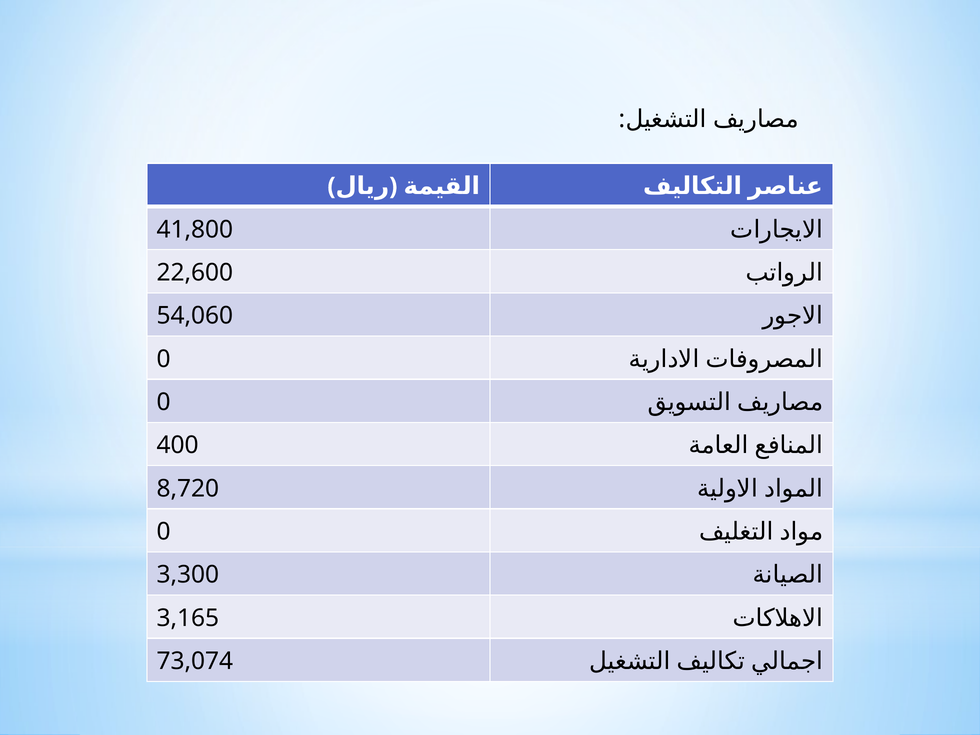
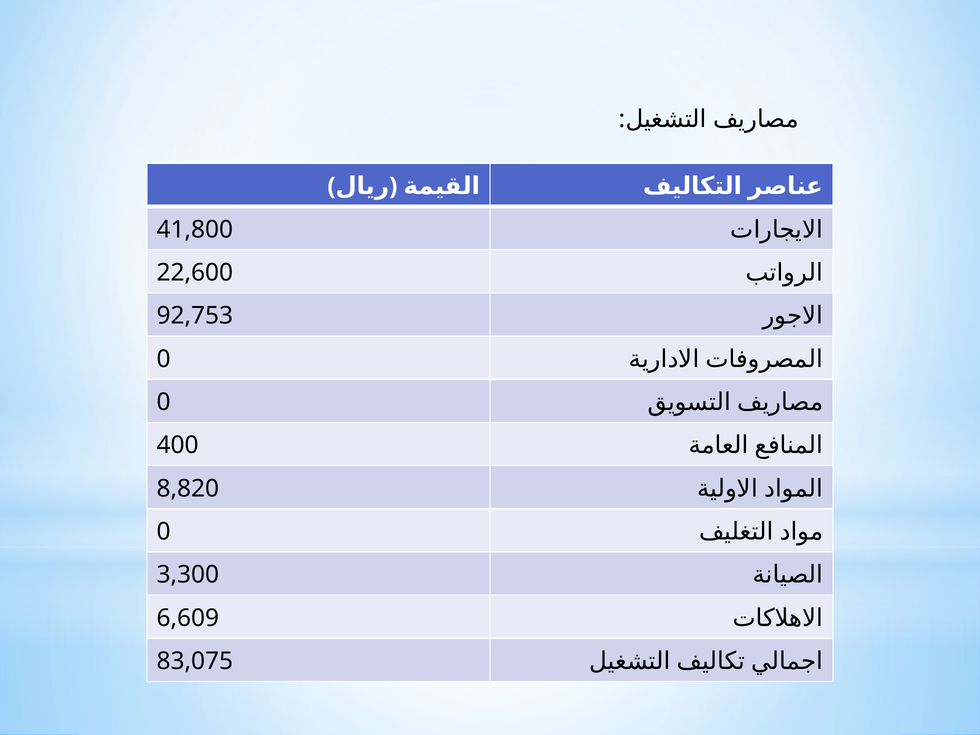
54,060: 54,060 -> 92,753 (195, 316)
8,720: 8,720 -> 8,820 (188, 488)
3,165: 3,165 -> 6,609 (188, 618)
73,074: 73,074 -> 83,075 (195, 661)
